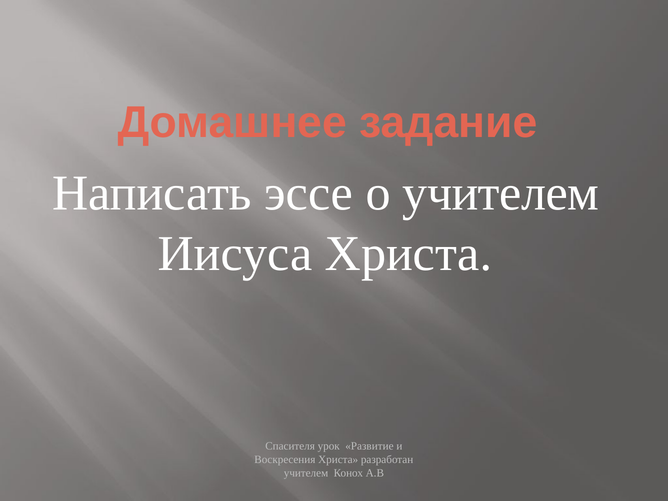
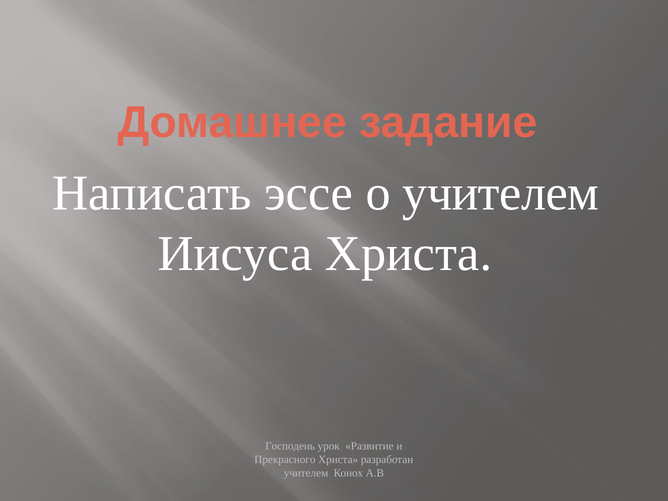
Спасителя: Спасителя -> Господень (290, 446)
Воскресения: Воскресения -> Прекрасного (285, 459)
